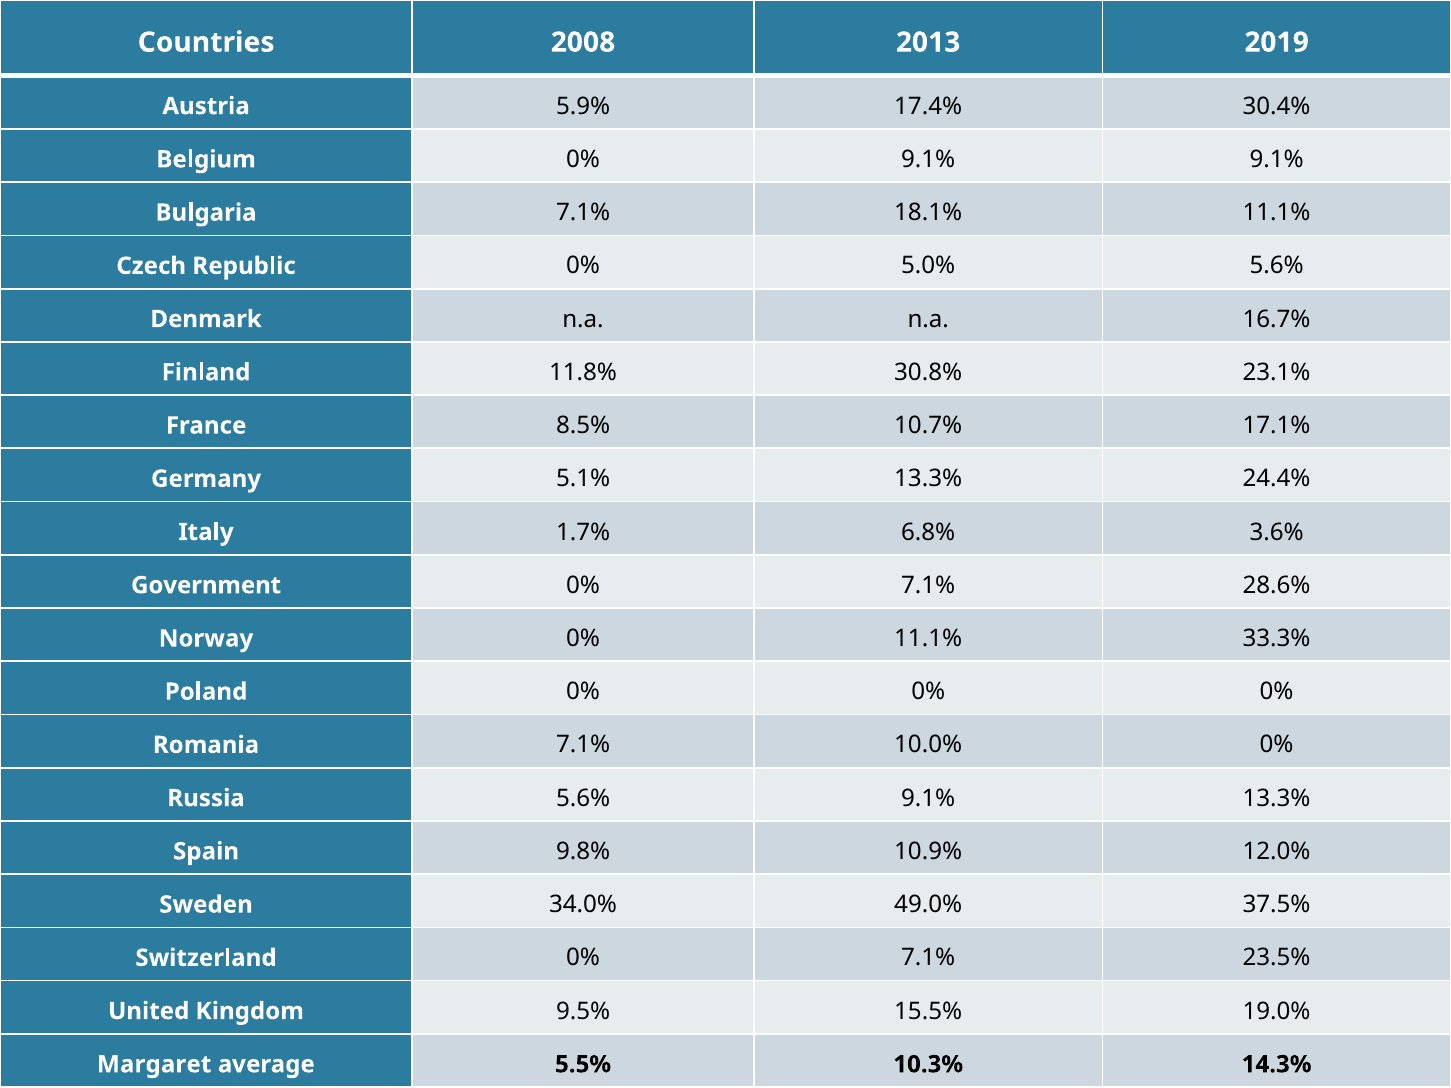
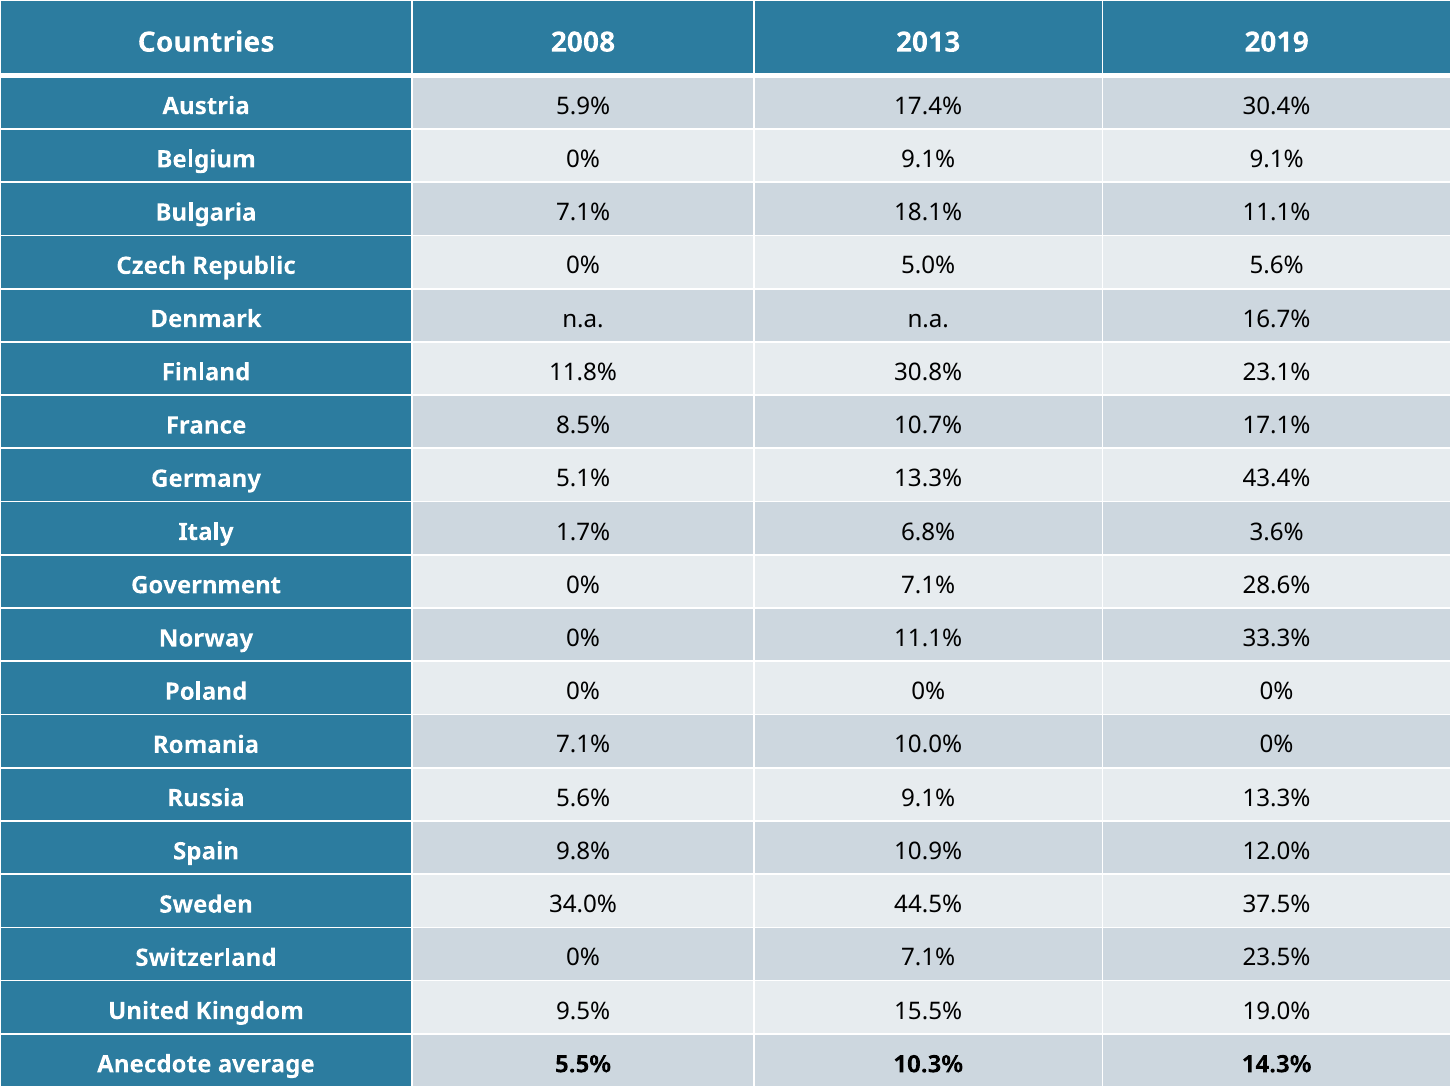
24.4%: 24.4% -> 43.4% (1277, 479)
49.0%: 49.0% -> 44.5% (928, 905)
Margaret: Margaret -> Anecdote (154, 1065)
